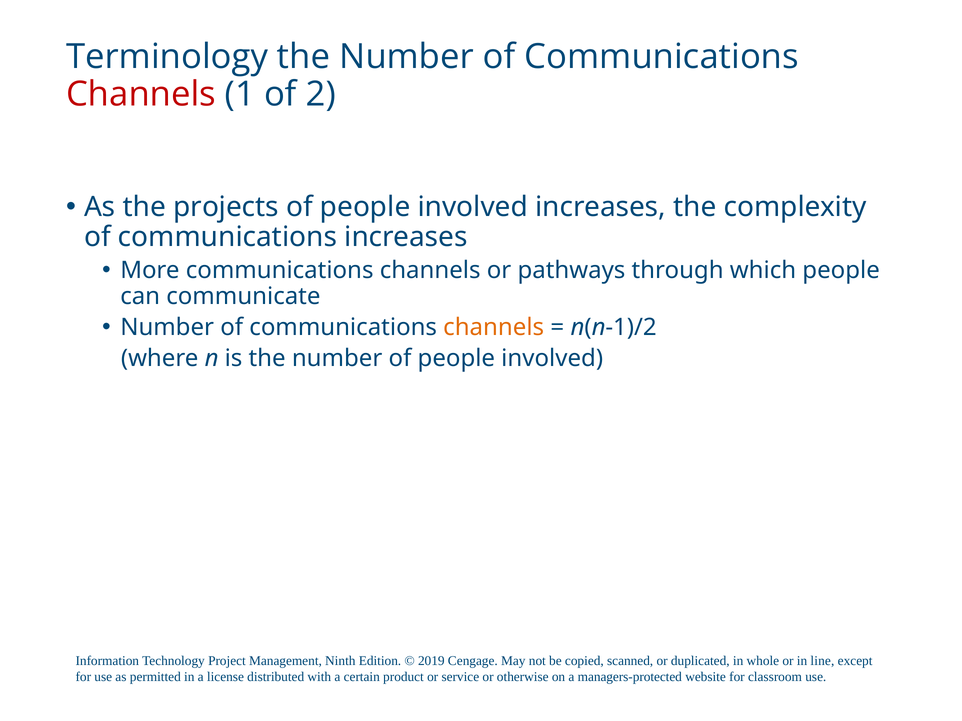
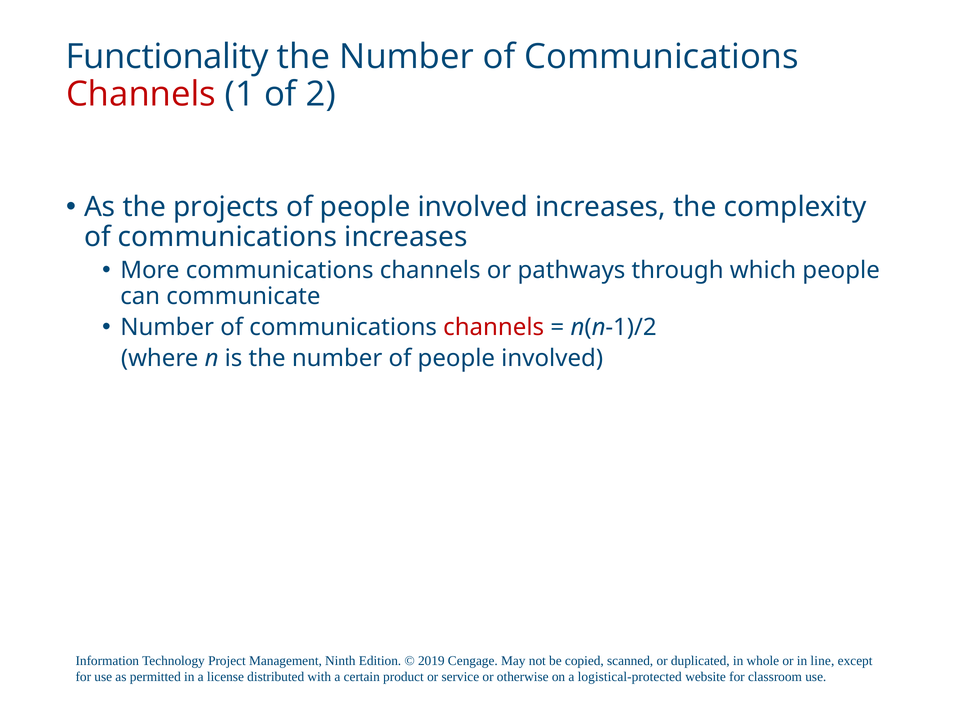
Terminology: Terminology -> Functionality (167, 57)
channels colour: orange -> red (494, 327)
managers-protected: managers-protected -> logistical-protected (630, 677)
